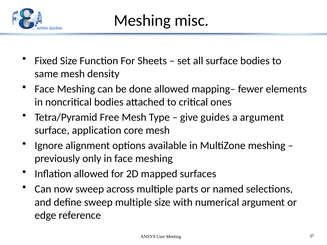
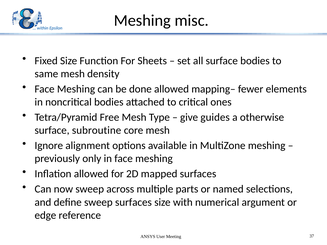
a argument: argument -> otherwise (262, 117)
application: application -> subroutine (97, 130)
sweep multiple: multiple -> surfaces (133, 202)
